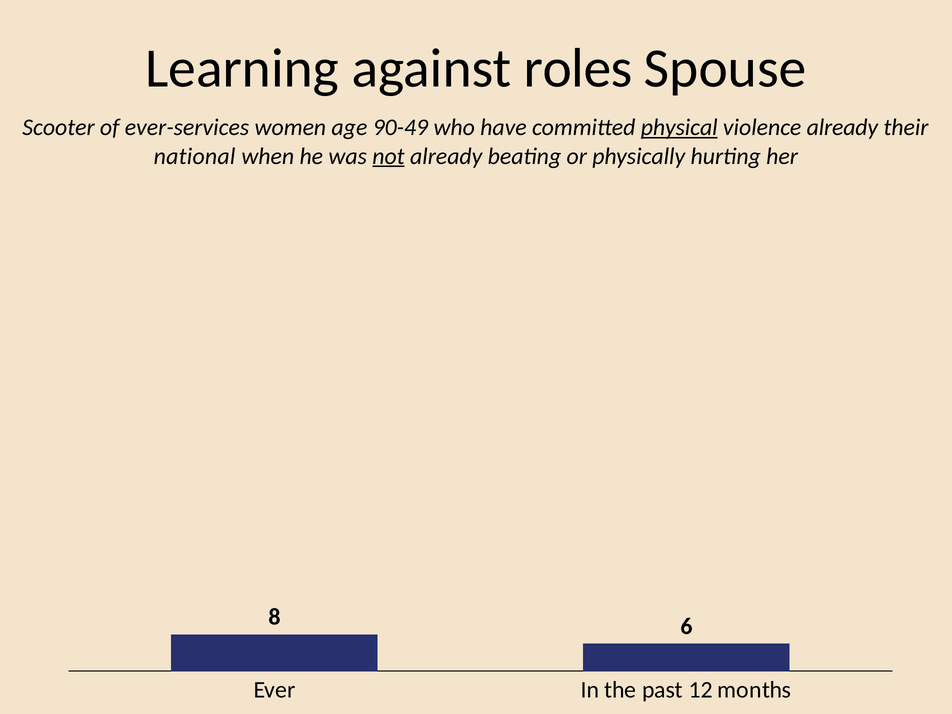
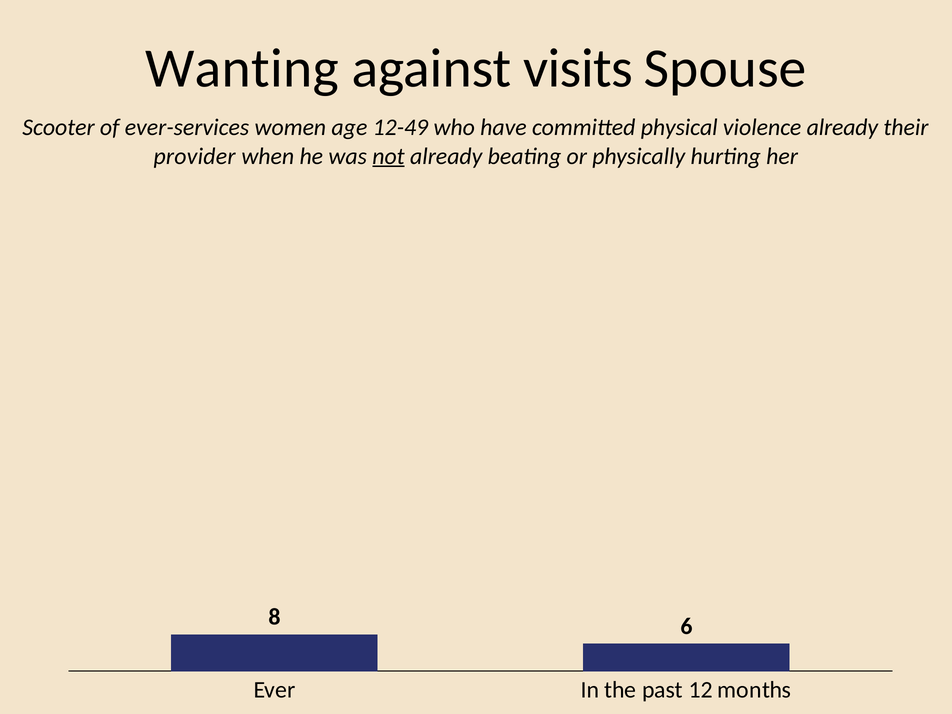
Learning: Learning -> Wanting (242, 69)
roles: roles -> visits (578, 69)
90-49: 90-49 -> 12-49 (400, 128)
physical underline: present -> none (679, 128)
national: national -> provider (195, 156)
